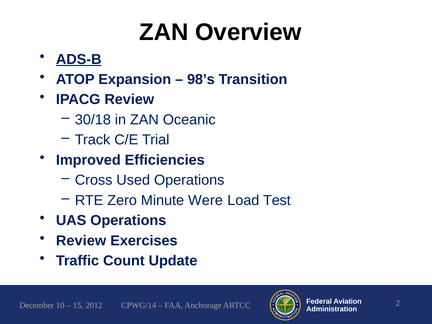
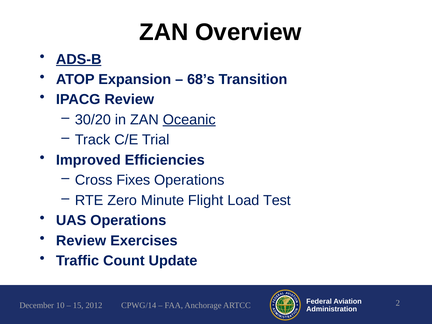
98’s: 98’s -> 68’s (201, 79)
30/18: 30/18 -> 30/20 (93, 120)
Oceanic underline: none -> present (189, 120)
Used: Used -> Fixes (133, 180)
Were: Were -> Flight (206, 200)
